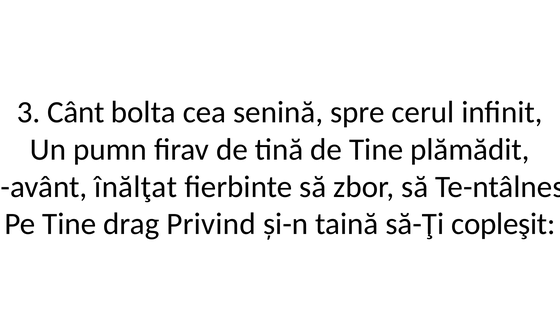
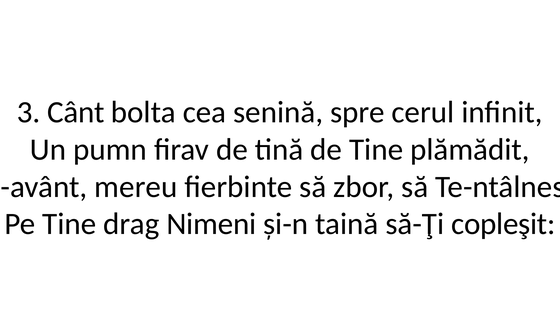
înălţat: înălţat -> mereu (136, 187)
Privind: Privind -> Nimeni (211, 224)
